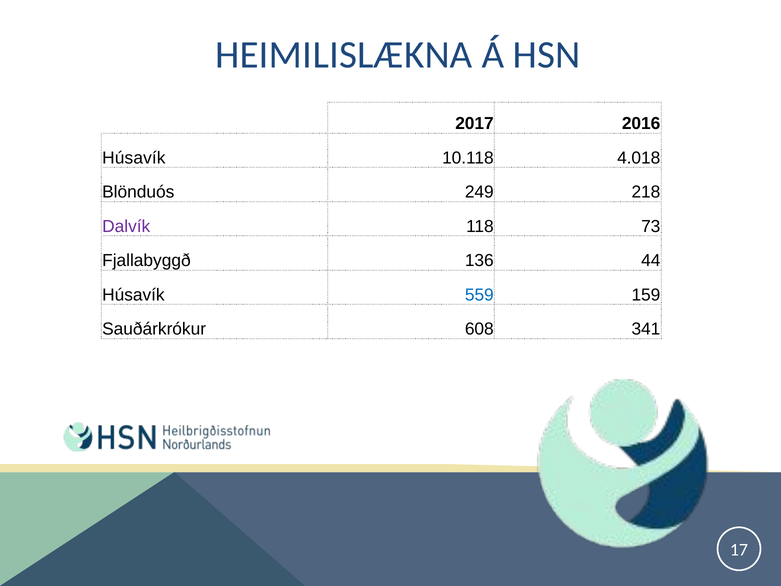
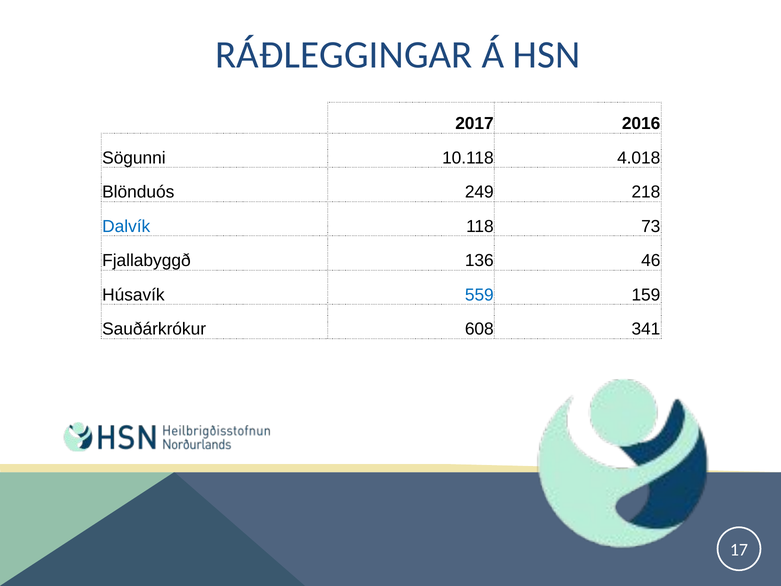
HEIMILISLÆKNA: HEIMILISLÆKNA -> RÁÐLEGGINGAR (344, 55)
Húsavík: Húsavík -> Sögunni (134, 158)
Dalvík colour: purple -> blue (126, 226)
44: 44 -> 46 (651, 261)
